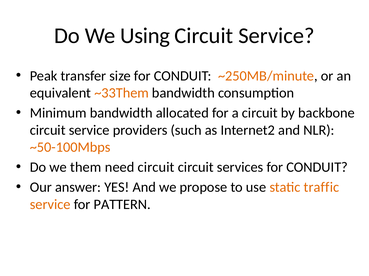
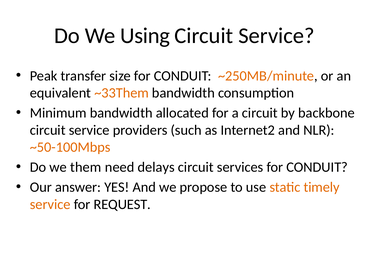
need circuit: circuit -> delays (156, 168)
traffic: traffic -> timely (322, 188)
PATTERN: PATTERN -> REQUEST (122, 205)
